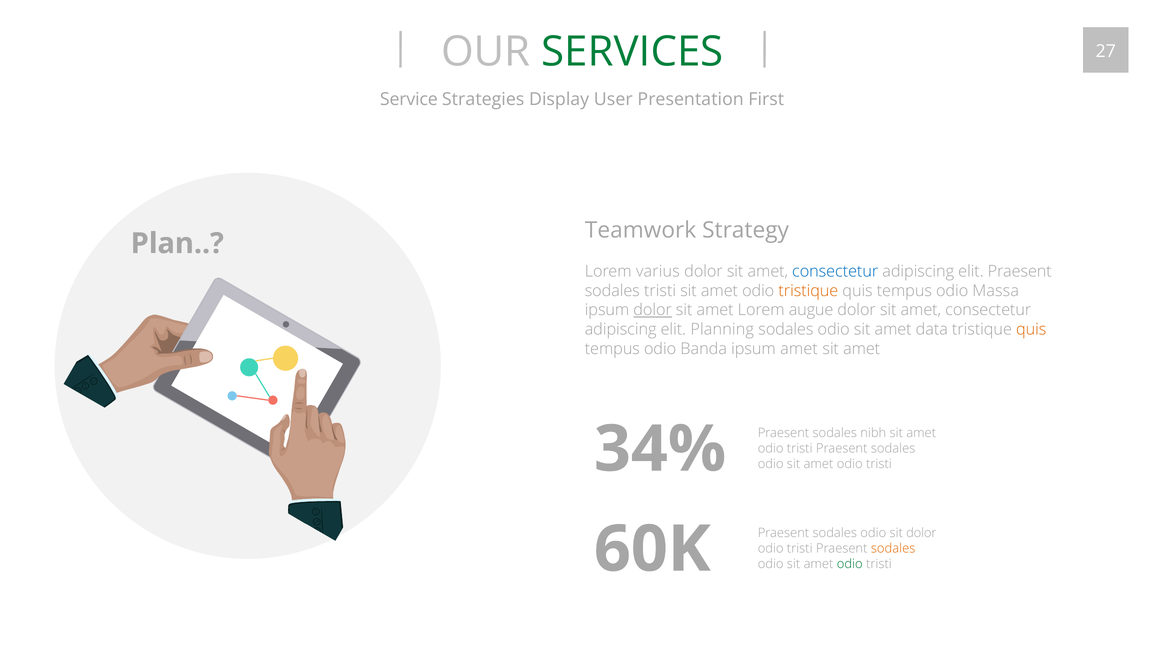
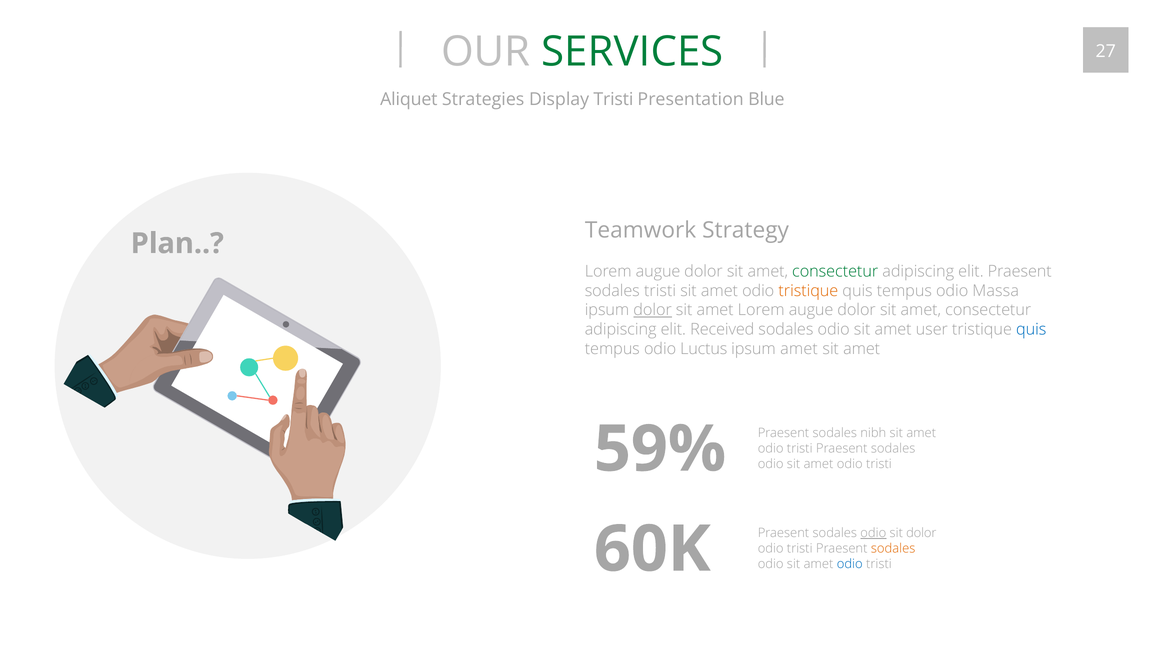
Service: Service -> Aliquet (409, 100)
Display User: User -> Tristi (613, 100)
First: First -> Blue (766, 100)
varius: varius -> augue (658, 271)
consectetur colour: blue -> green (835, 271)
Planning: Planning -> Received (722, 330)
data: data -> user (932, 330)
quis colour: orange -> blue (1031, 330)
Banda: Banda -> Luctus (704, 349)
34%: 34% -> 59% (660, 450)
odio underline: none -> present (873, 533)
odio colour: green -> blue (850, 564)
